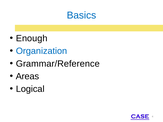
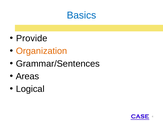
Enough: Enough -> Provide (32, 38)
Organization colour: blue -> orange (42, 51)
Grammar/Reference: Grammar/Reference -> Grammar/Sentences (58, 64)
